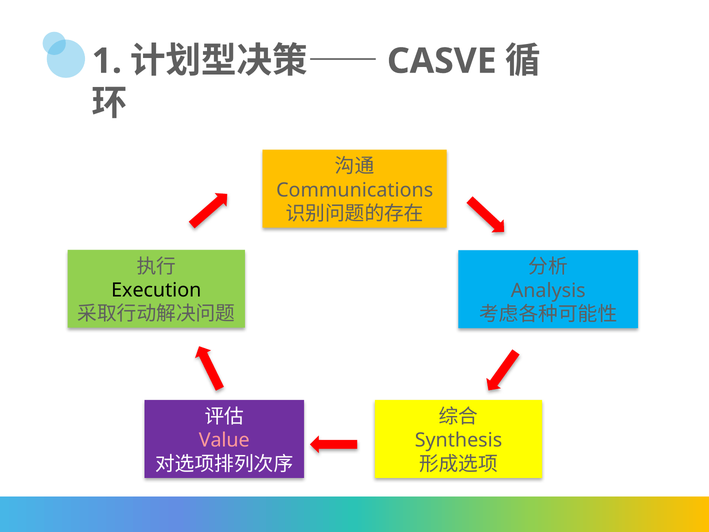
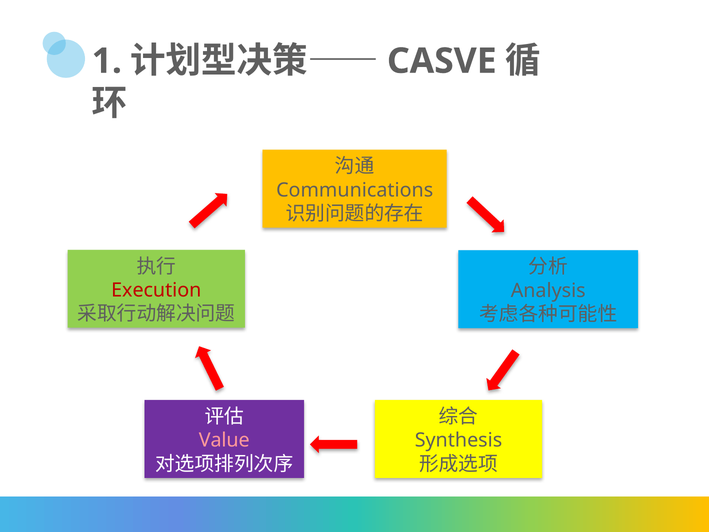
Execution colour: black -> red (156, 290)
